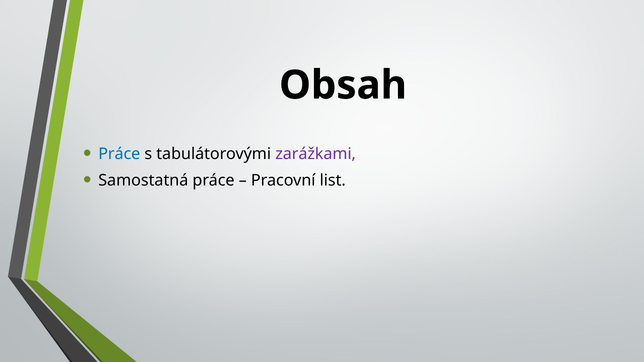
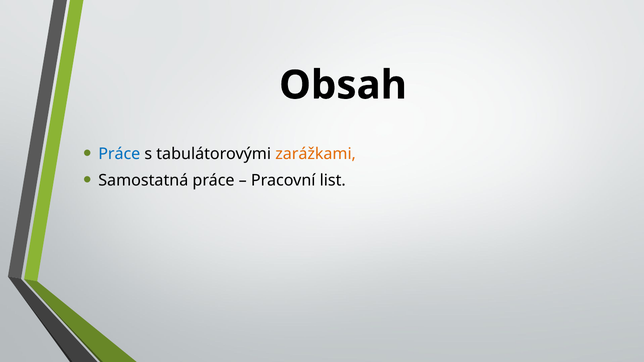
zarážkami colour: purple -> orange (316, 154)
